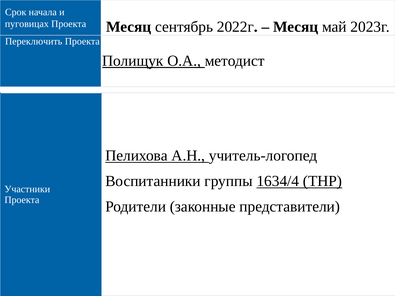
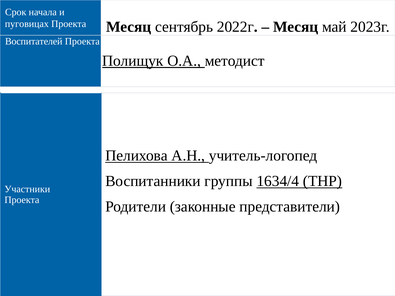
Переключить: Переключить -> Воспитателей (34, 42)
